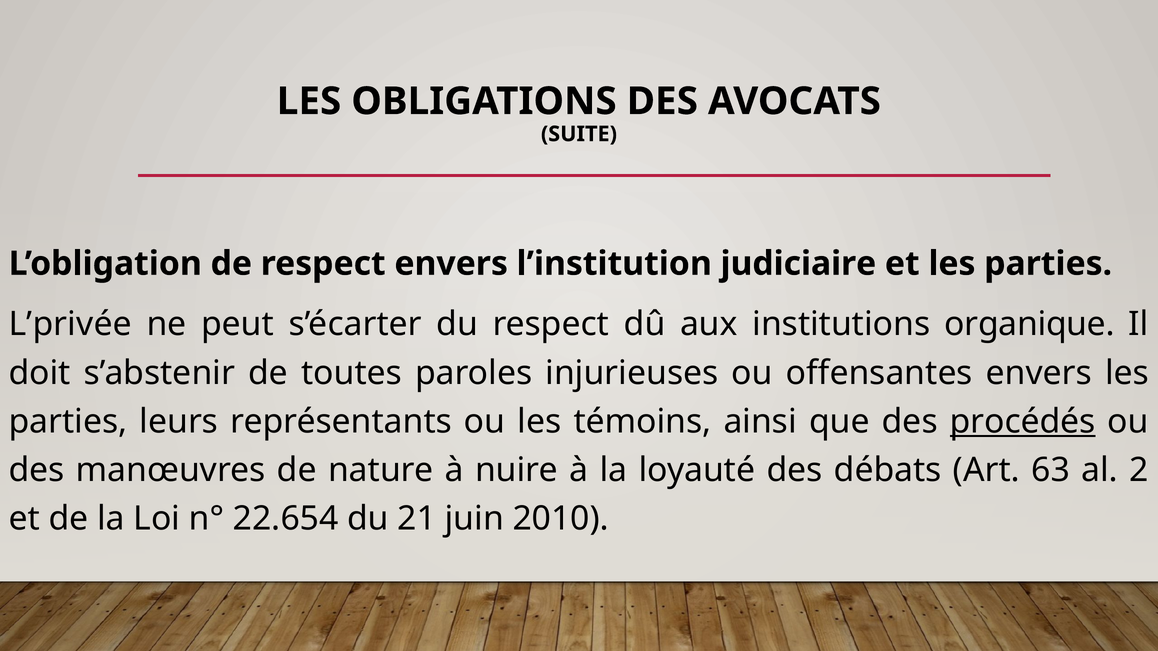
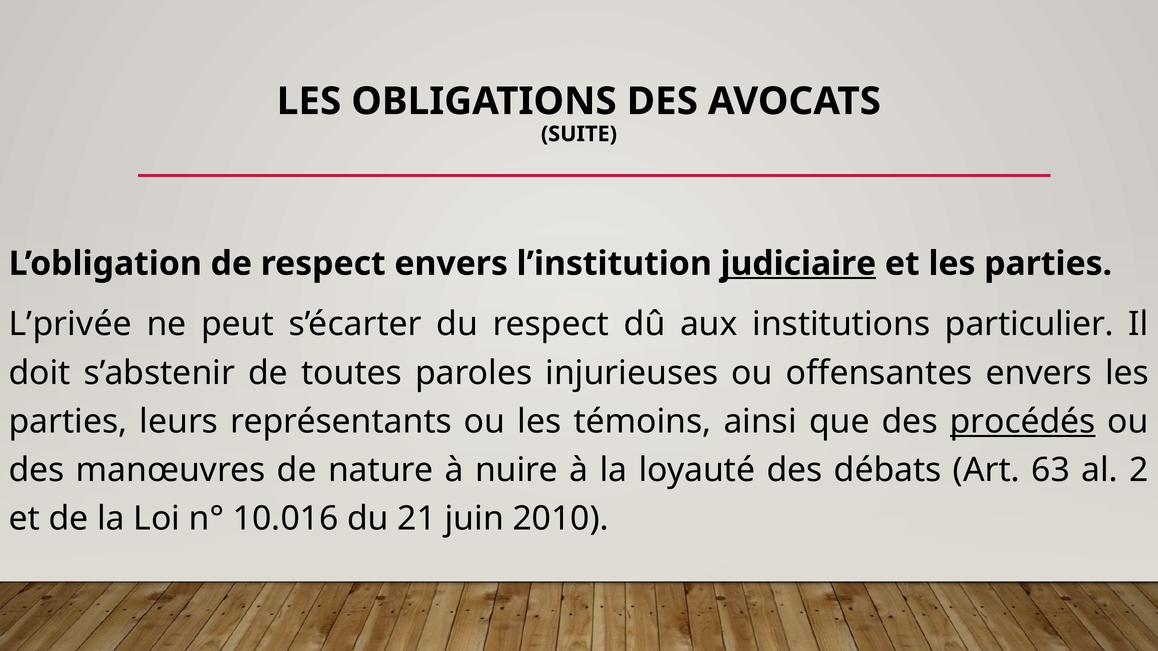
judiciaire underline: none -> present (798, 264)
organique: organique -> particulier (1029, 324)
22.654: 22.654 -> 10.016 (286, 519)
